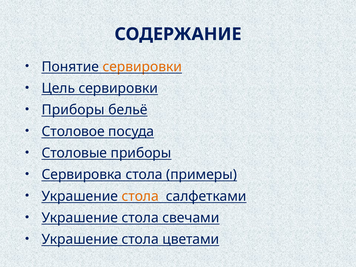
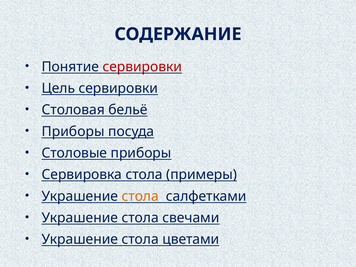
сервировки colour: orange -> red (142, 67)
Приборы: Приборы -> Столовая (73, 110)
Столовое: Столовое -> Приборы (73, 131)
